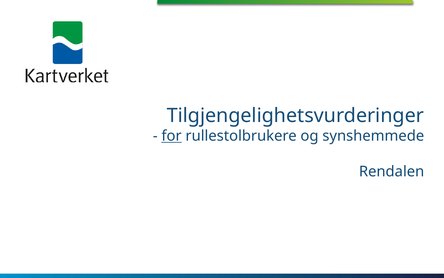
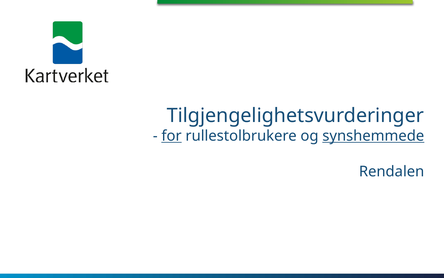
synshemmede underline: none -> present (373, 136)
